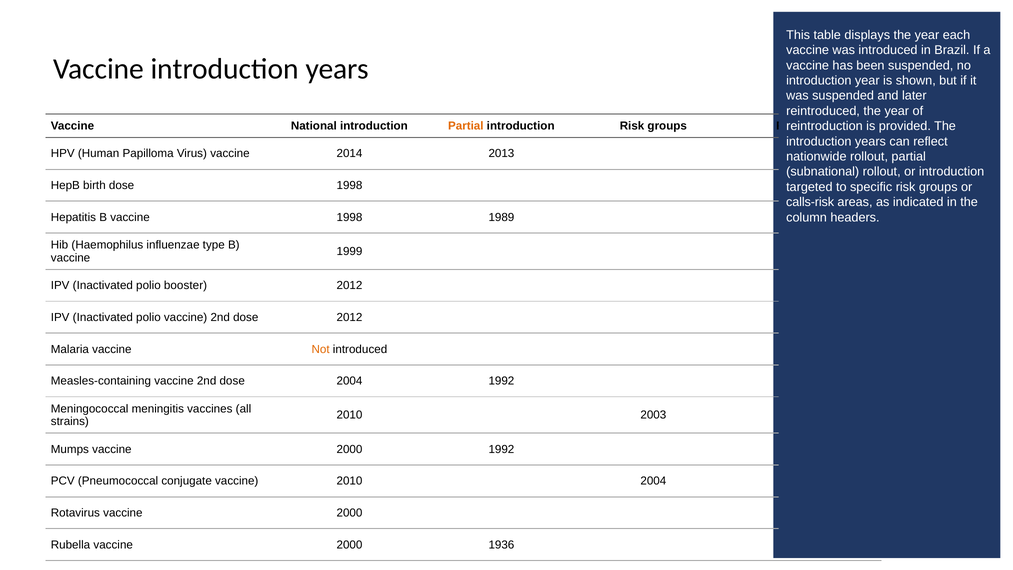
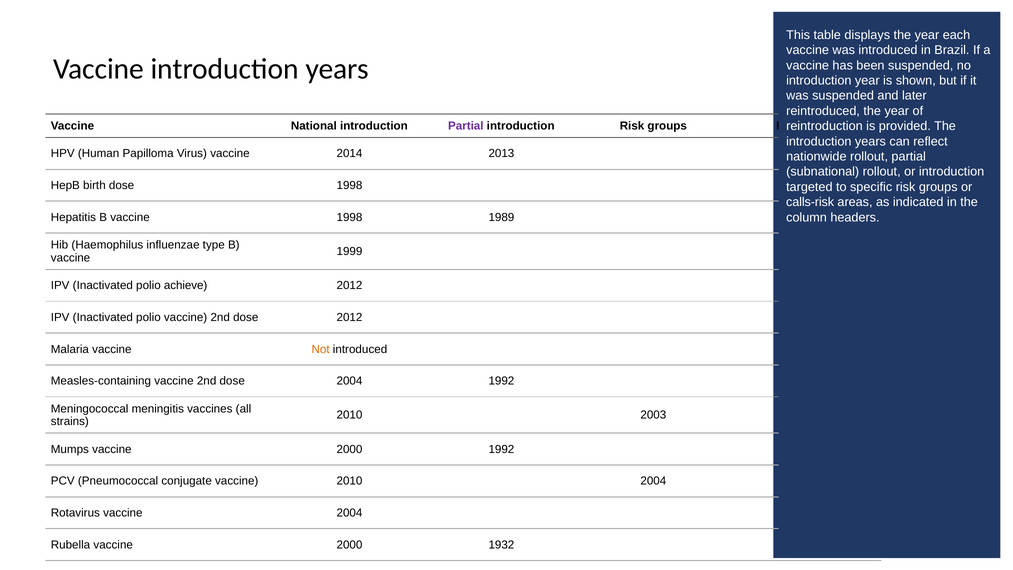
Partial colour: orange -> purple (466, 126)
booster: booster -> achieve (186, 285)
Rotavirus vaccine 2000: 2000 -> 2004 (349, 513)
1936: 1936 -> 1932 (501, 545)
